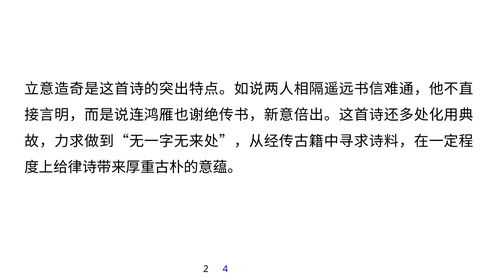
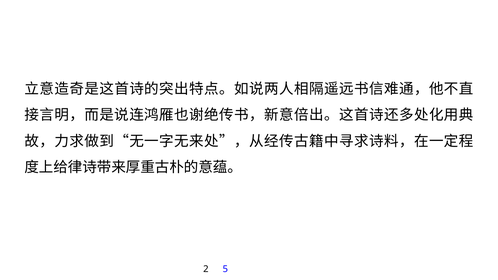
4: 4 -> 5 (225, 269)
